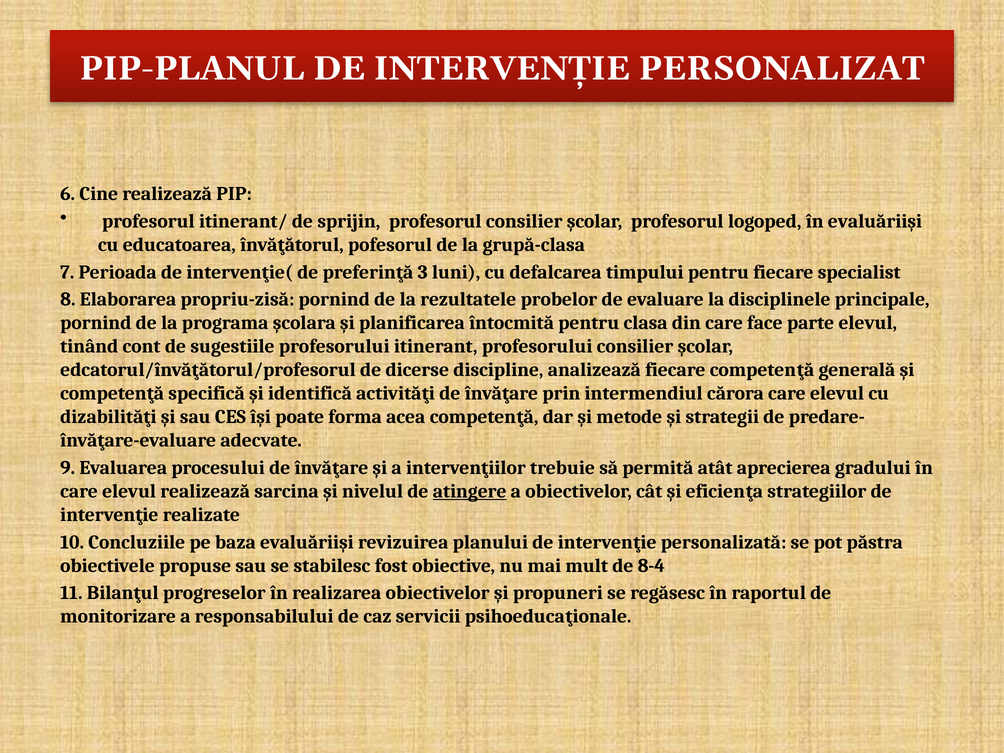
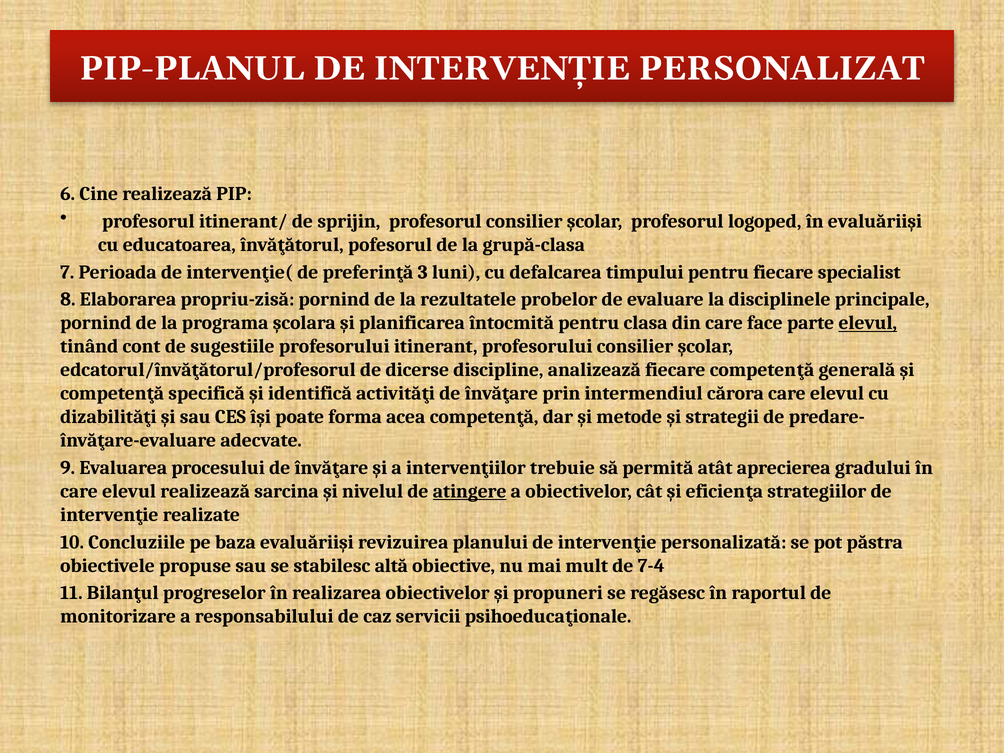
elevul underline: none -> present (868, 323)
fost: fost -> altă (391, 566)
8-4: 8-4 -> 7-4 (651, 566)
